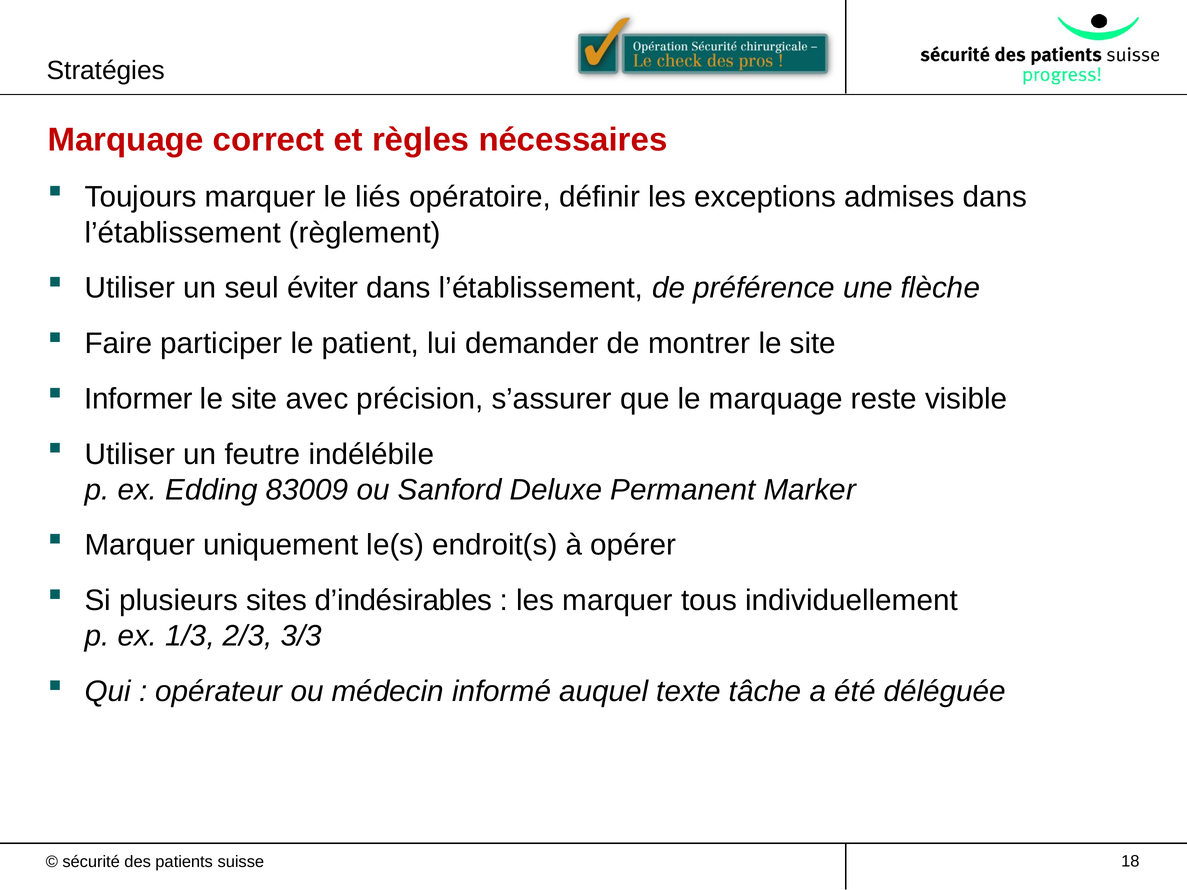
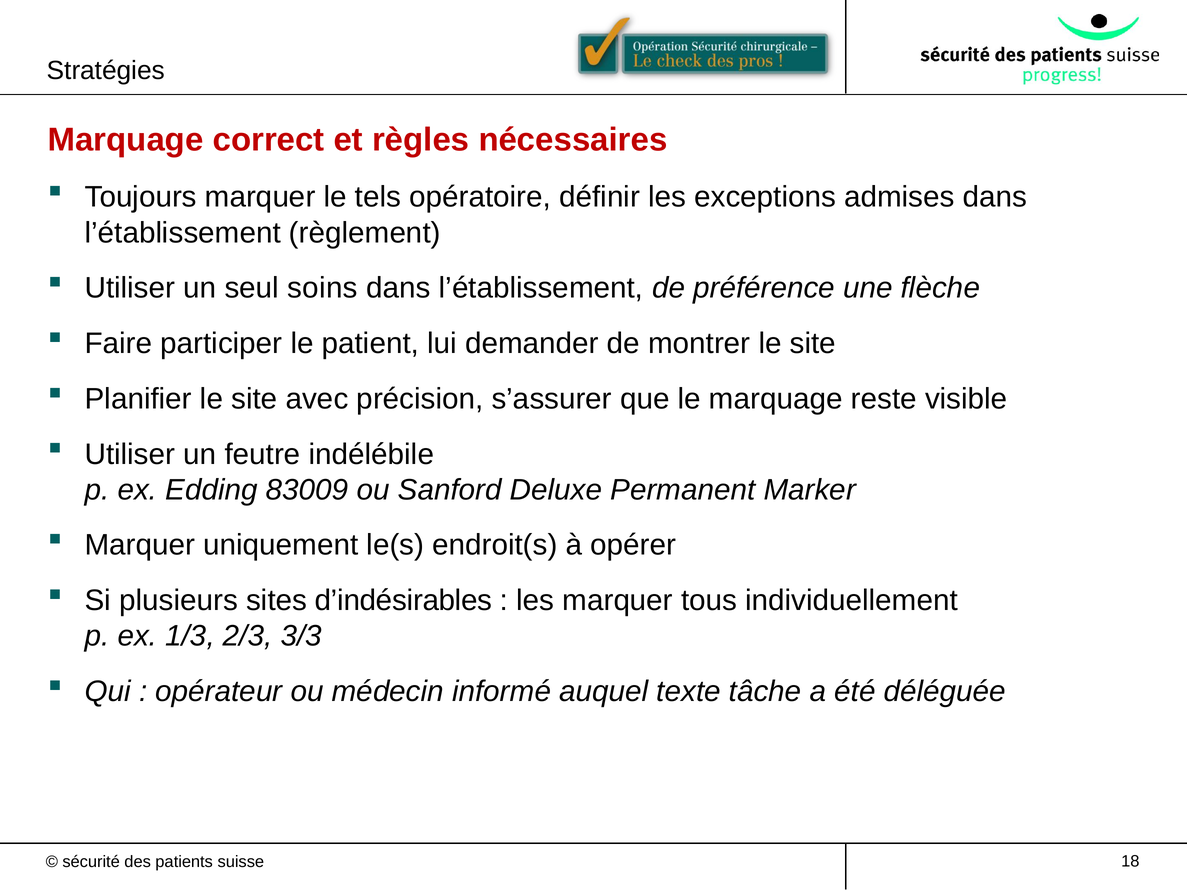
liés: liés -> tels (378, 197)
éviter: éviter -> soins (323, 288)
Informer: Informer -> Planifier (138, 399)
